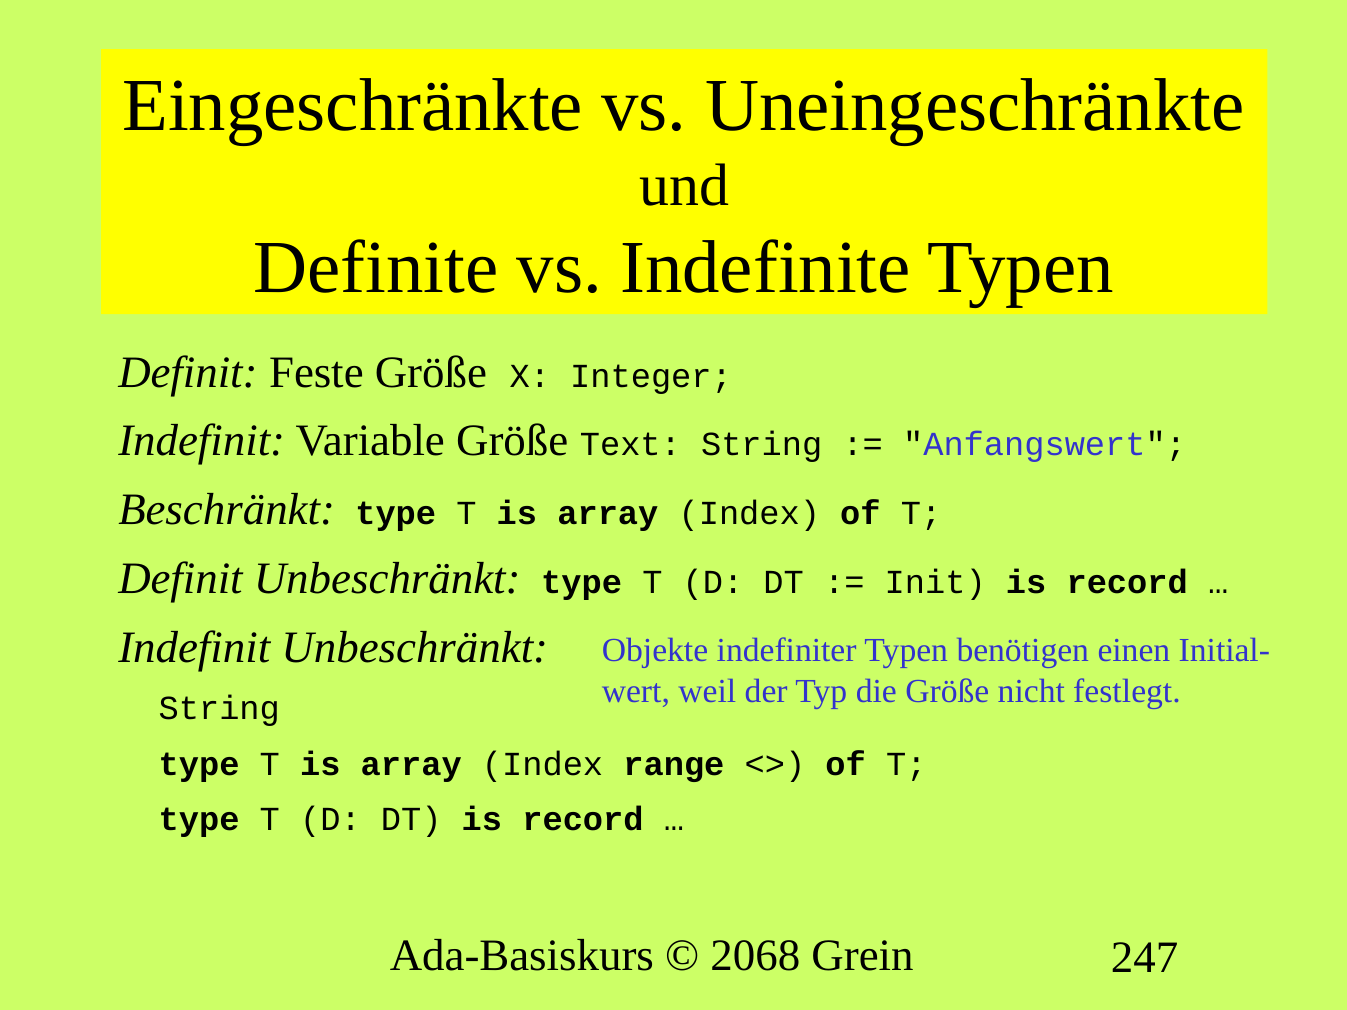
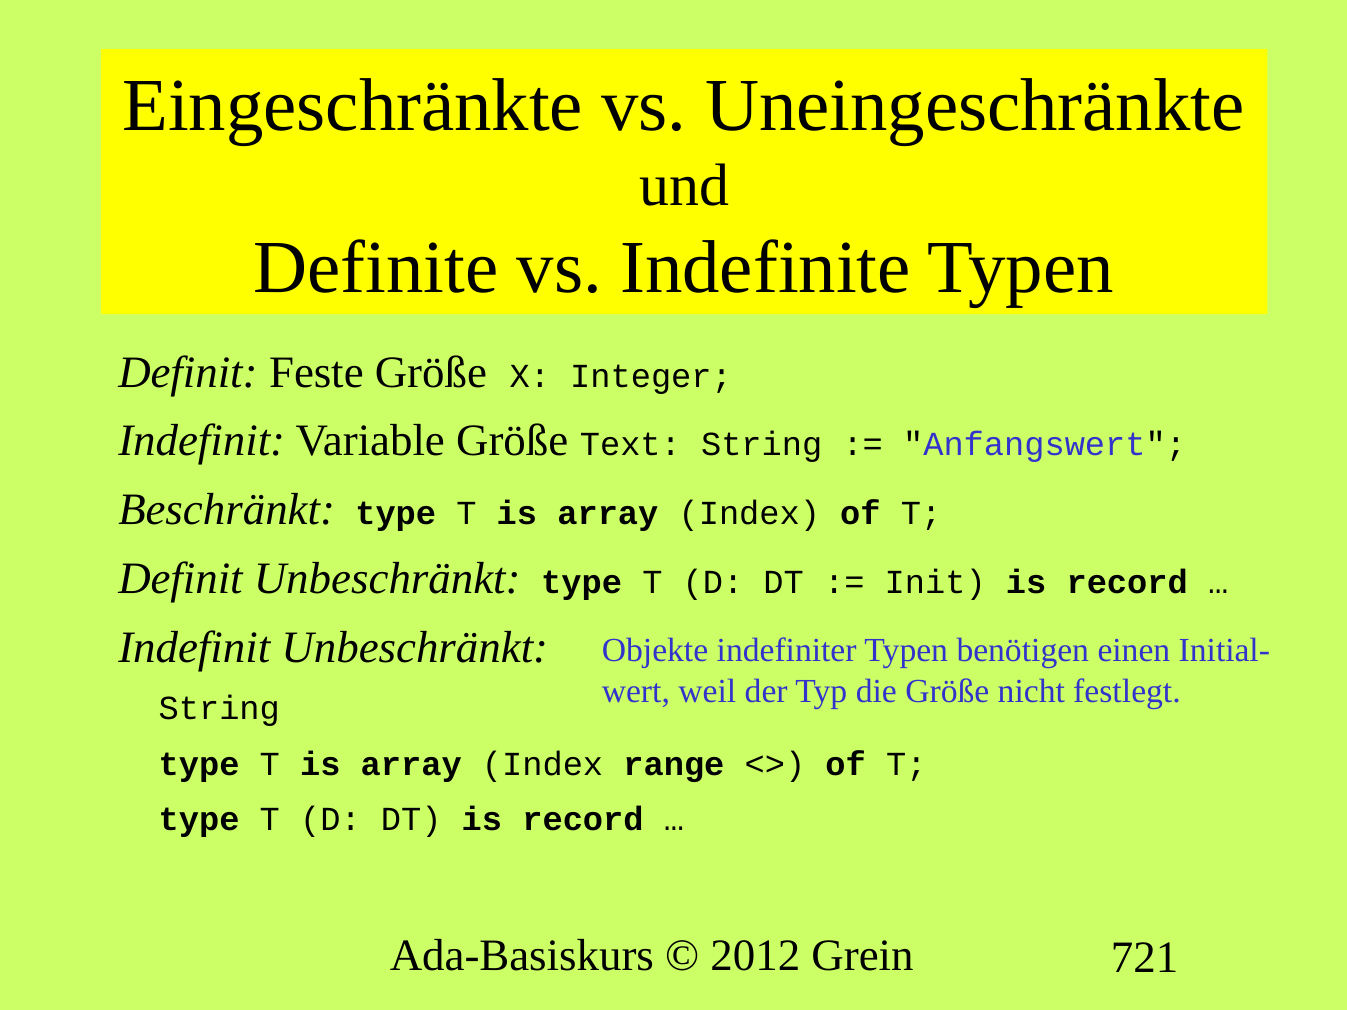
2068: 2068 -> 2012 (755, 956)
247: 247 -> 721 (1145, 957)
